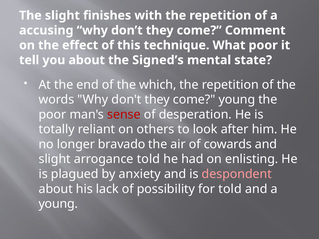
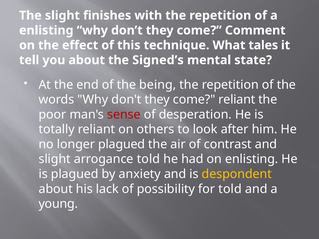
accusing: accusing -> enlisting (46, 30)
What poor: poor -> tales (263, 45)
which: which -> being (158, 85)
come young: young -> reliant (237, 100)
longer bravado: bravado -> plagued (122, 144)
cowards: cowards -> contrast (228, 144)
despondent colour: pink -> yellow (237, 174)
